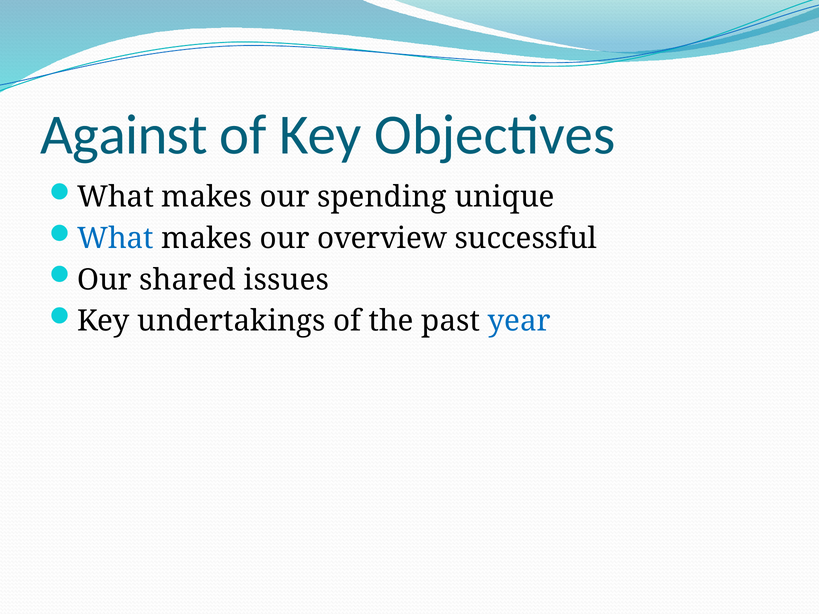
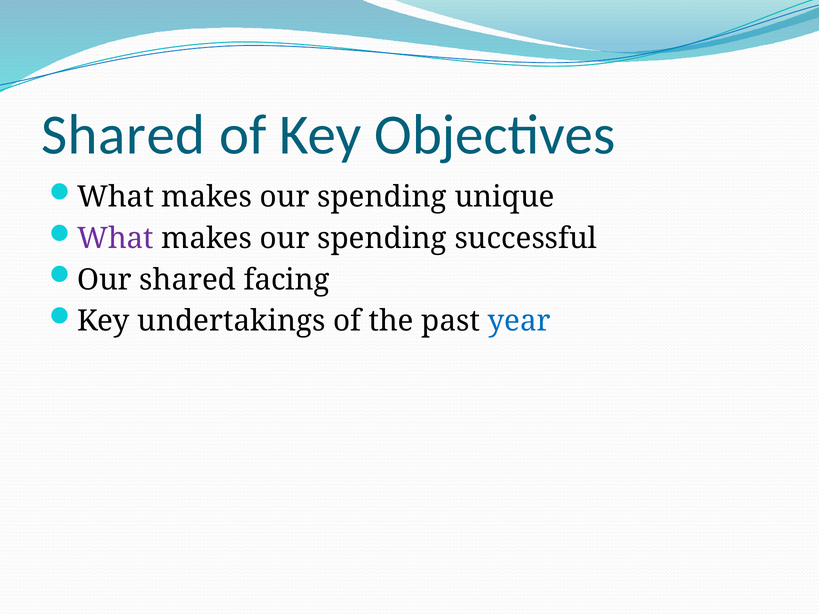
Against: Against -> Shared (123, 135)
What colour: blue -> purple (116, 239)
overview: overview -> spending (382, 239)
issues: issues -> facing (287, 280)
